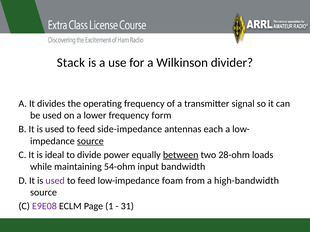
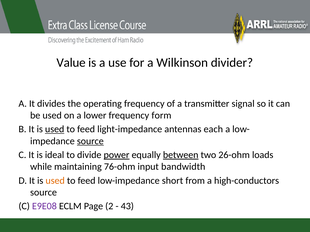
Stack: Stack -> Value (71, 63)
used underline: none -> present (55, 129)
side-impedance: side-impedance -> light-impedance (130, 129)
power underline: none -> present (117, 155)
28-ohm: 28-ohm -> 26-ohm (234, 155)
54-ohm: 54-ohm -> 76-ohm (120, 167)
used colour: purple -> orange (55, 181)
foam: foam -> short (173, 181)
high-bandwidth: high-bandwidth -> high-conductors (247, 181)
1: 1 -> 2 (109, 207)
31: 31 -> 43 (127, 207)
